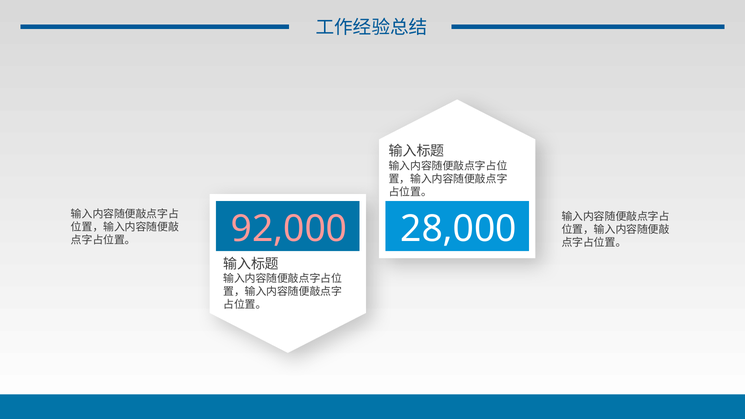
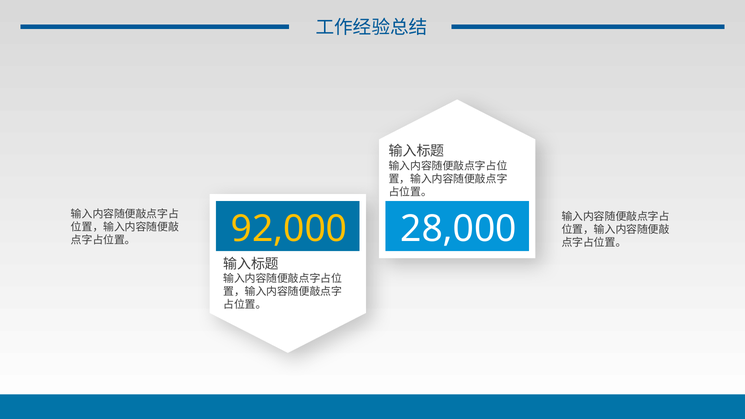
92,000 colour: pink -> yellow (289, 229)
